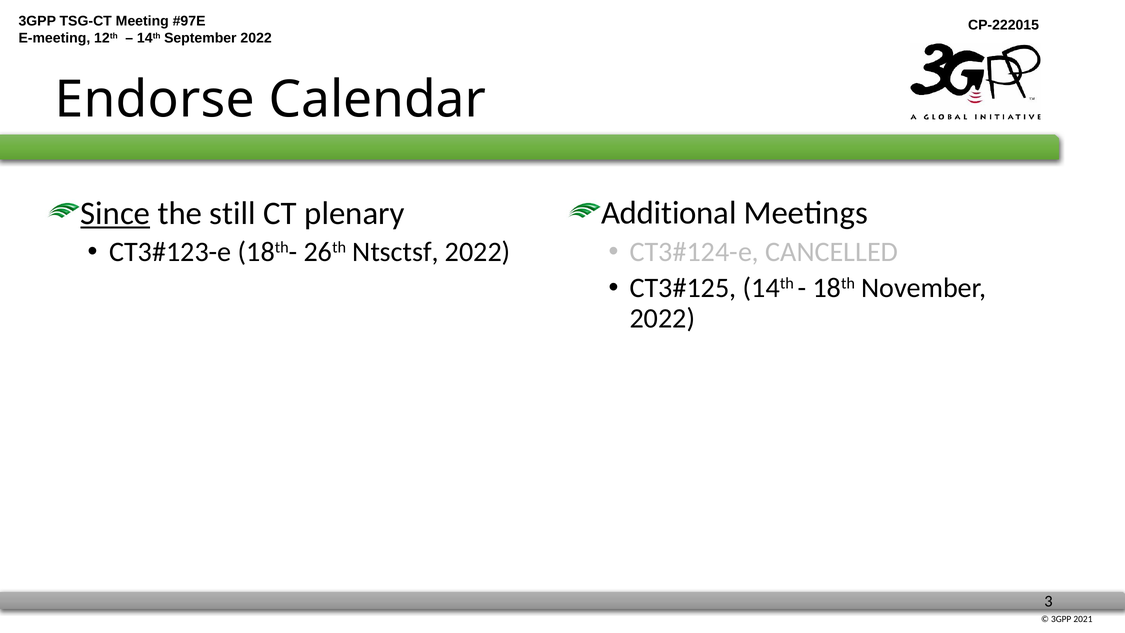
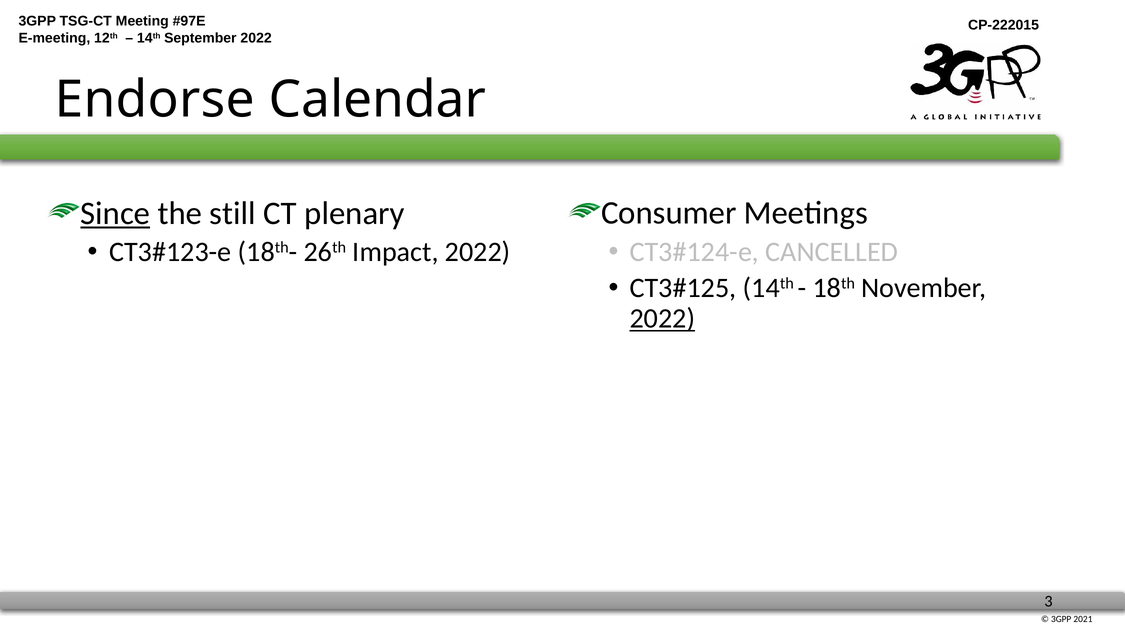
Additional: Additional -> Consumer (669, 213)
Ntsctsf: Ntsctsf -> Impact (396, 252)
2022 underline: none -> present (662, 318)
